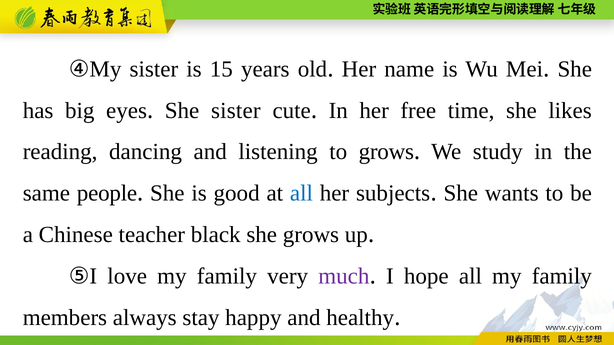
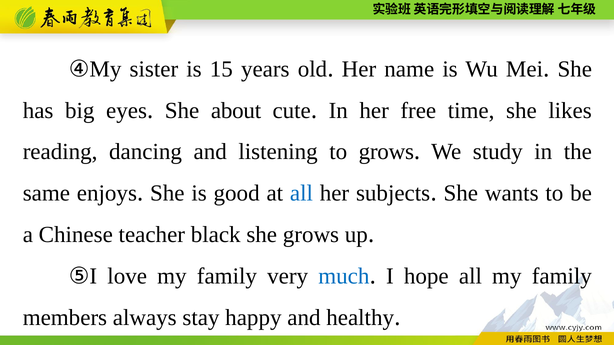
She sister: sister -> about (236, 111)
people: people -> enjoys (107, 193)
much colour: purple -> blue (344, 276)
